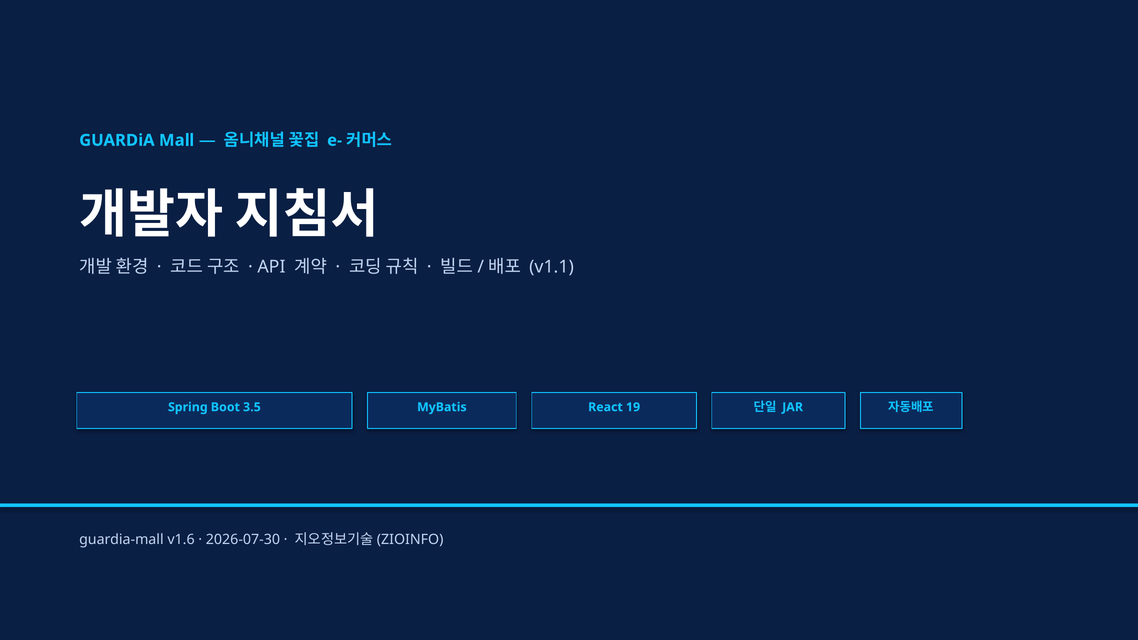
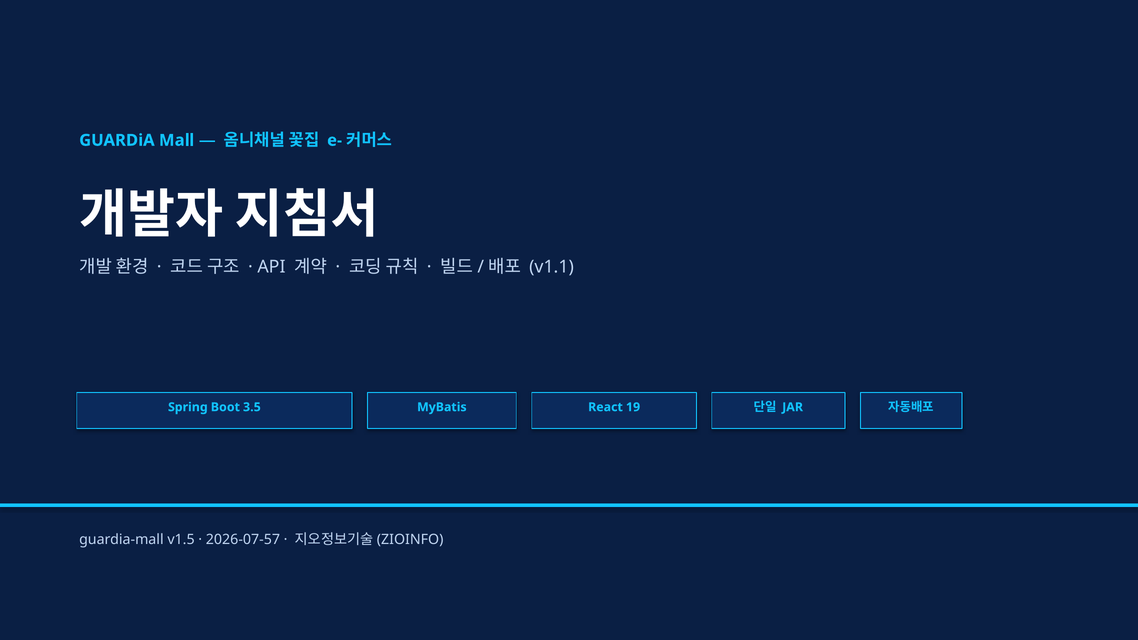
v1.6: v1.6 -> v1.5 (181, 540)
2026-07-30: 2026-07-30 -> 2026-07-57 (243, 540)
